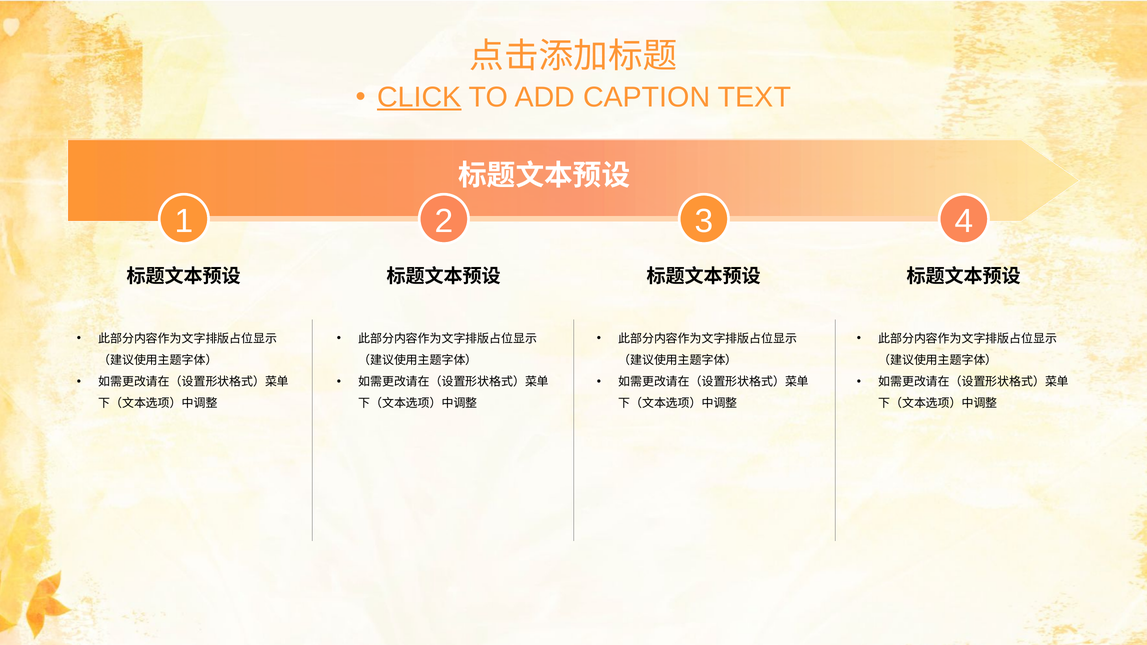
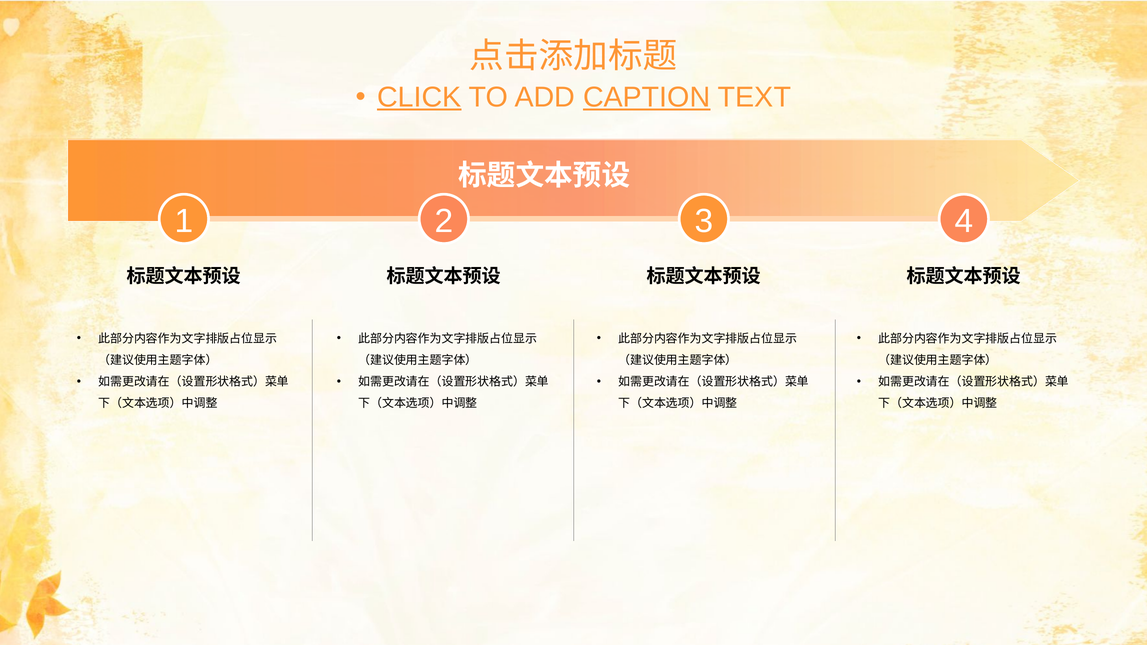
CAPTION underline: none -> present (647, 97)
